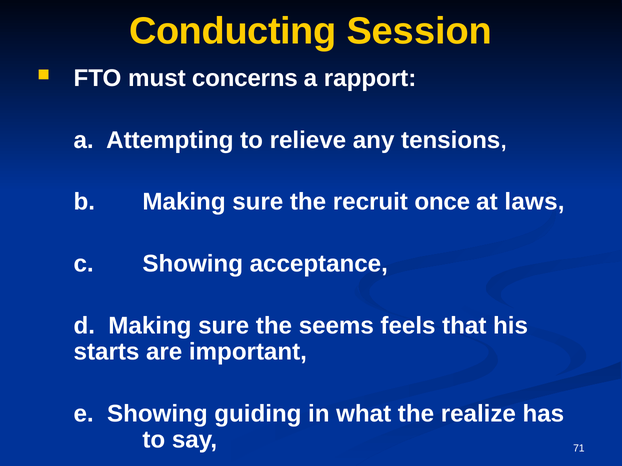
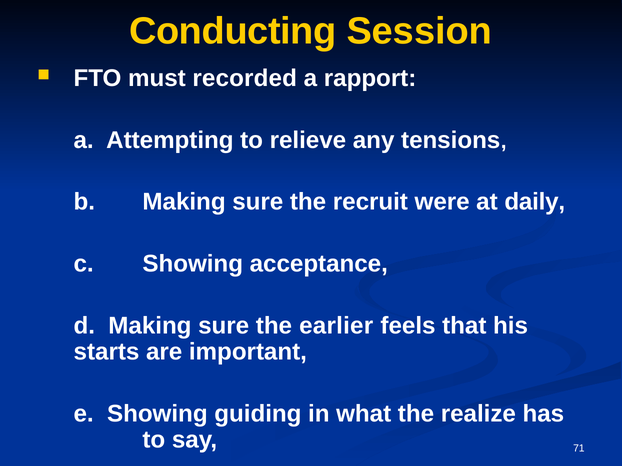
concerns: concerns -> recorded (245, 78)
once: once -> were (442, 202)
laws: laws -> daily (535, 202)
seems: seems -> earlier (336, 326)
